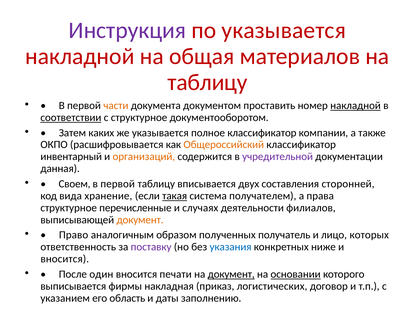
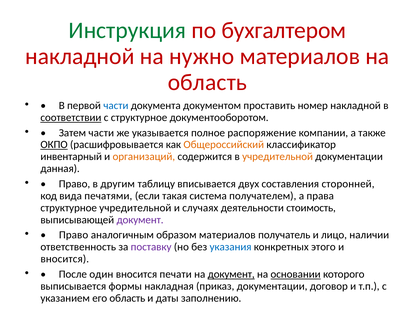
Инструкция colour: purple -> green (127, 30)
по указывается: указывается -> бухгалтером (284, 30)
общая: общая -> нужно (202, 56)
таблицу: таблицу -> область (207, 82)
части colour: orange -> blue (116, 106)
накладной underline: present -> none (356, 106)
Затем каких: каких -> части (101, 133)
полное классификатор: классификатор -> распоряжение (262, 133)
ОКПО underline: none -> present (54, 145)
учредительной colour: purple -> orange (278, 157)
Своем: Своем -> Право (74, 184)
первой: первой -> другим (118, 184)
хранение: хранение -> печатями (108, 196)
такая underline: present -> none (175, 196)
структурное перечисленные: перечисленные -> учредительной (135, 208)
филиалов: филиалов -> стоимость (311, 208)
документ colour: orange -> purple (140, 220)
образом полученных: полученных -> материалов (227, 235)
которых: которых -> наличии (369, 235)
ниже: ниже -> этого (323, 247)
фирмы: фирмы -> формы (125, 286)
приказ логистических: логистических -> документации (272, 286)
